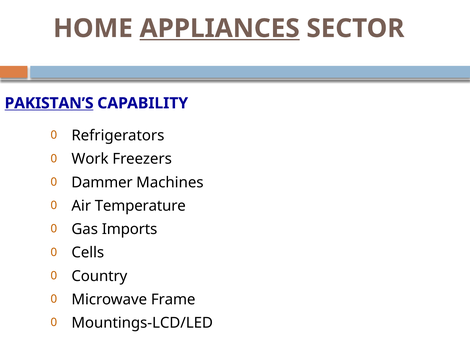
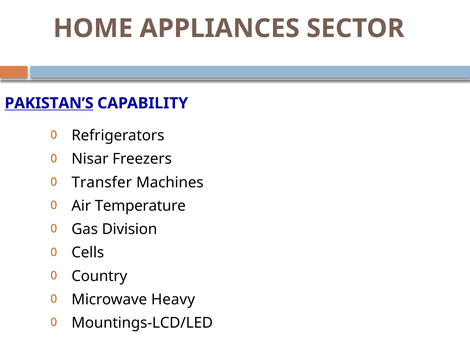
APPLIANCES underline: present -> none (220, 28)
Work: Work -> Nisar (90, 159)
Dammer: Dammer -> Transfer (102, 182)
Imports: Imports -> Division (130, 229)
Frame: Frame -> Heavy (173, 299)
